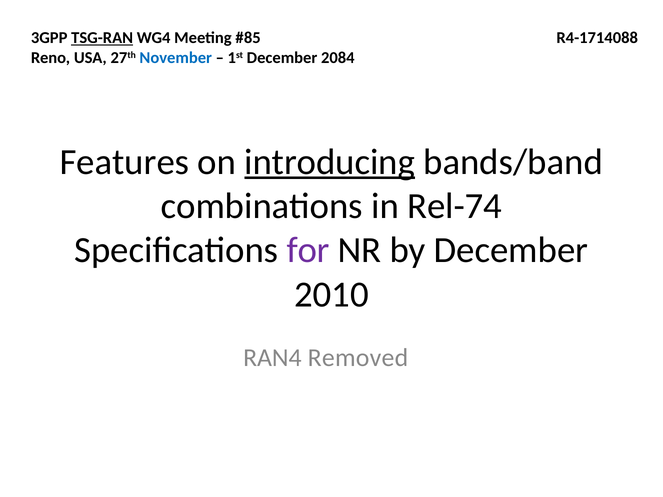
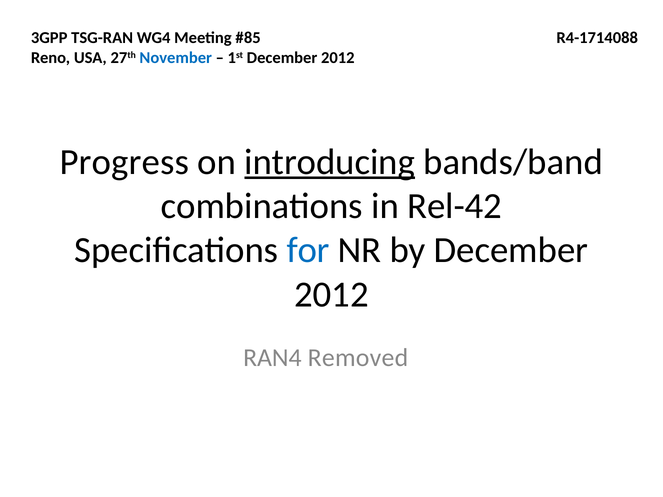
TSG-RAN underline: present -> none (102, 38)
1st December 2084: 2084 -> 2012 (338, 58)
Features: Features -> Progress (124, 162)
Rel-74: Rel-74 -> Rel-42 (455, 206)
for colour: purple -> blue (308, 250)
2010: 2010 -> 2012 (331, 295)
